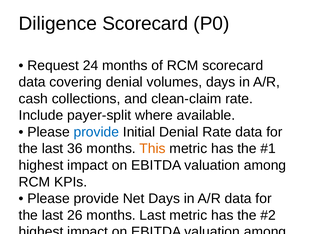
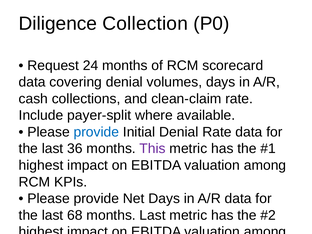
Diligence Scorecard: Scorecard -> Collection (145, 24)
This colour: orange -> purple (153, 149)
26: 26 -> 68 (75, 215)
